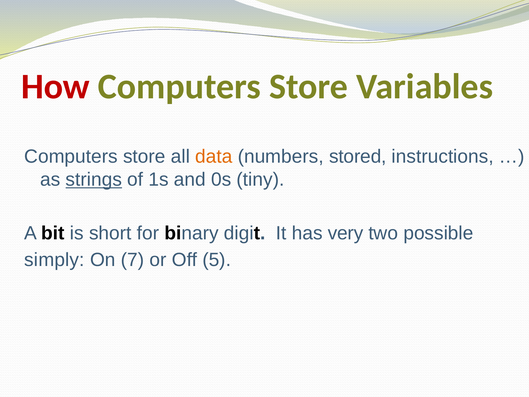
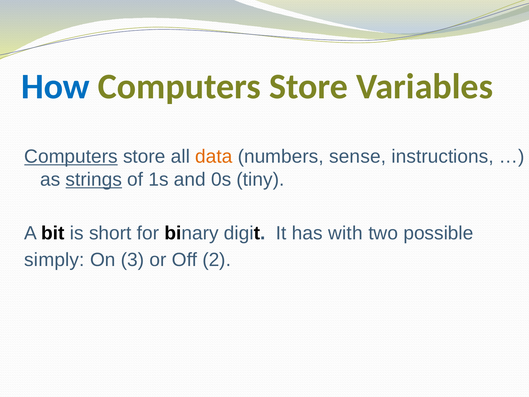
How colour: red -> blue (55, 87)
Computers underline: none -> present (71, 157)
stored: stored -> sense (358, 157)
very: very -> with (345, 233)
7: 7 -> 3 (133, 260)
5: 5 -> 2 (217, 260)
